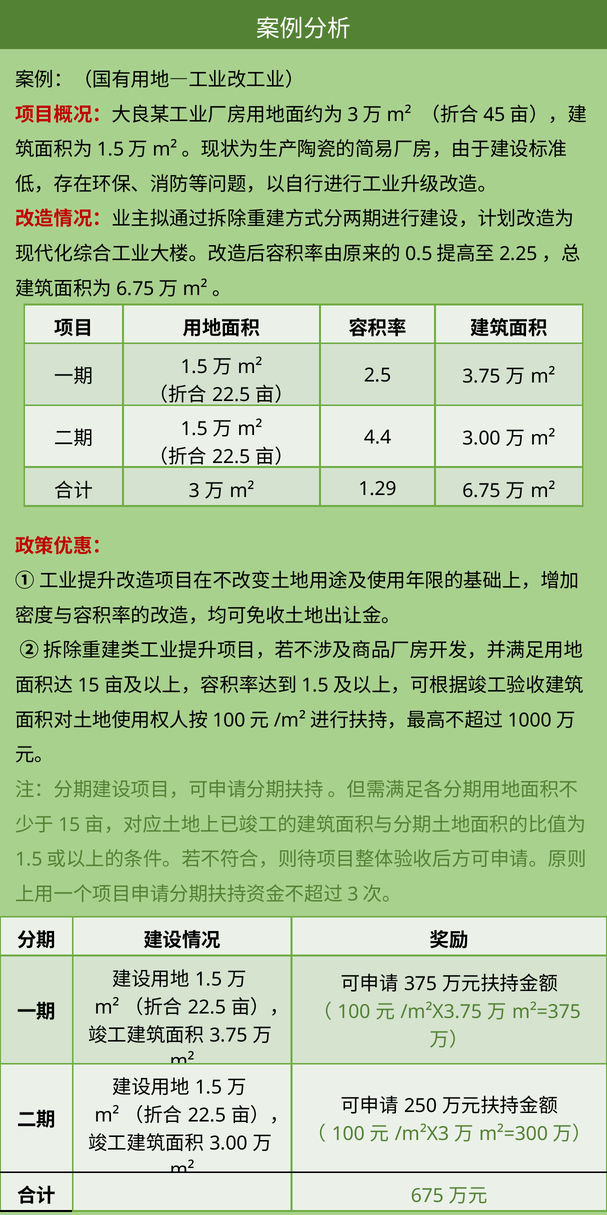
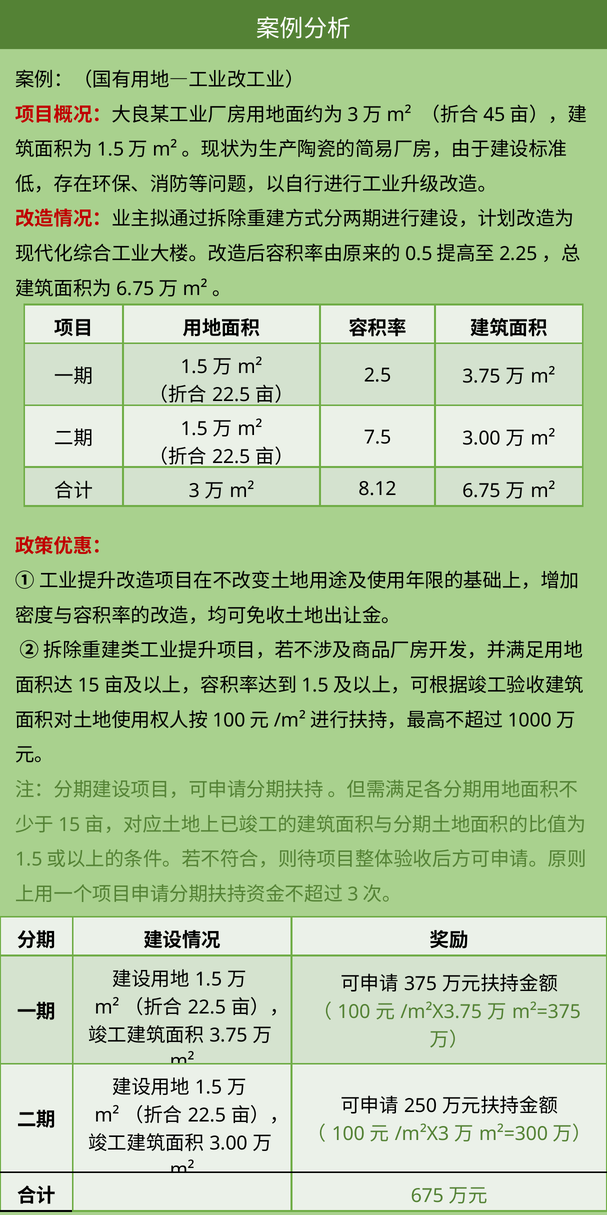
4.4: 4.4 -> 7.5 (378, 437)
1.29: 1.29 -> 8.12 (377, 489)
